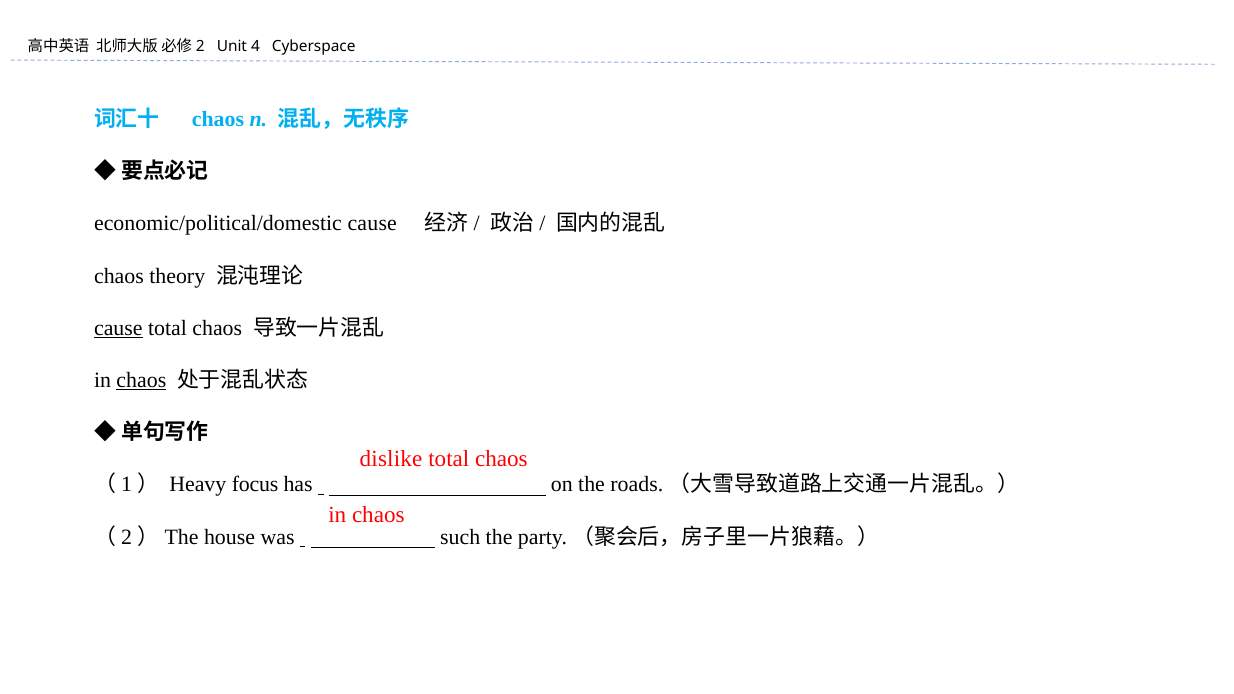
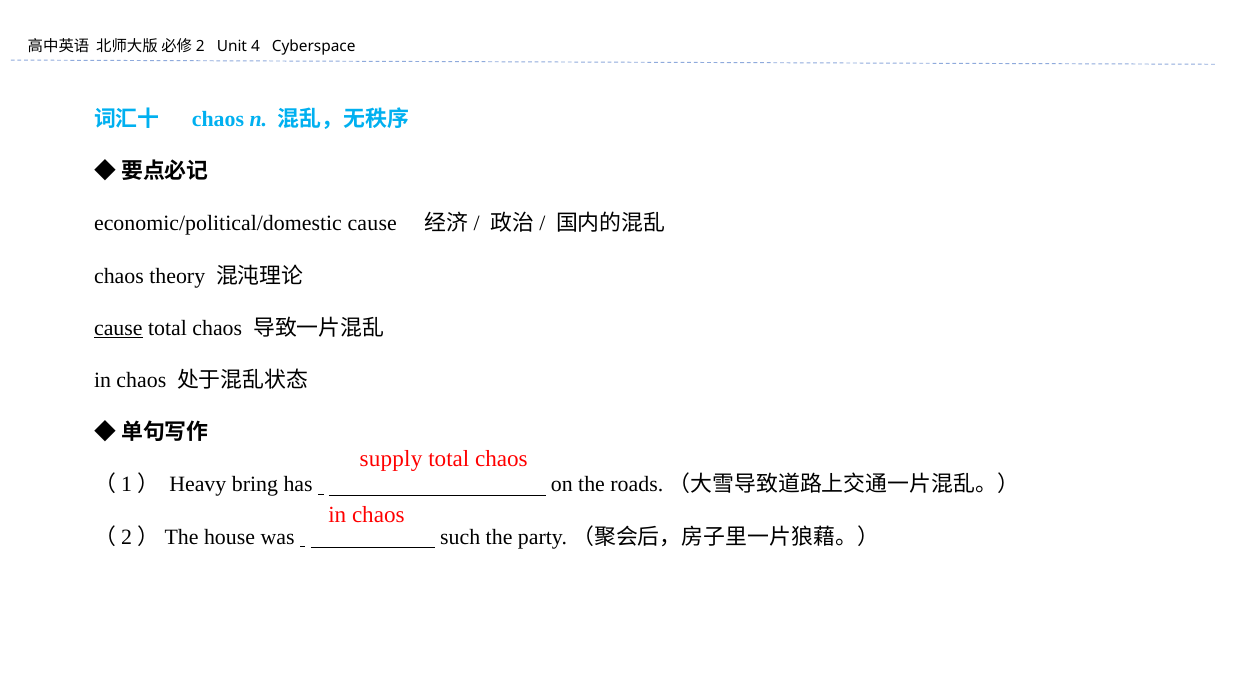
chaos underline: present -> none (141, 380)
dislike: dislike -> supply (391, 459)
focus: focus -> bring (255, 485)
